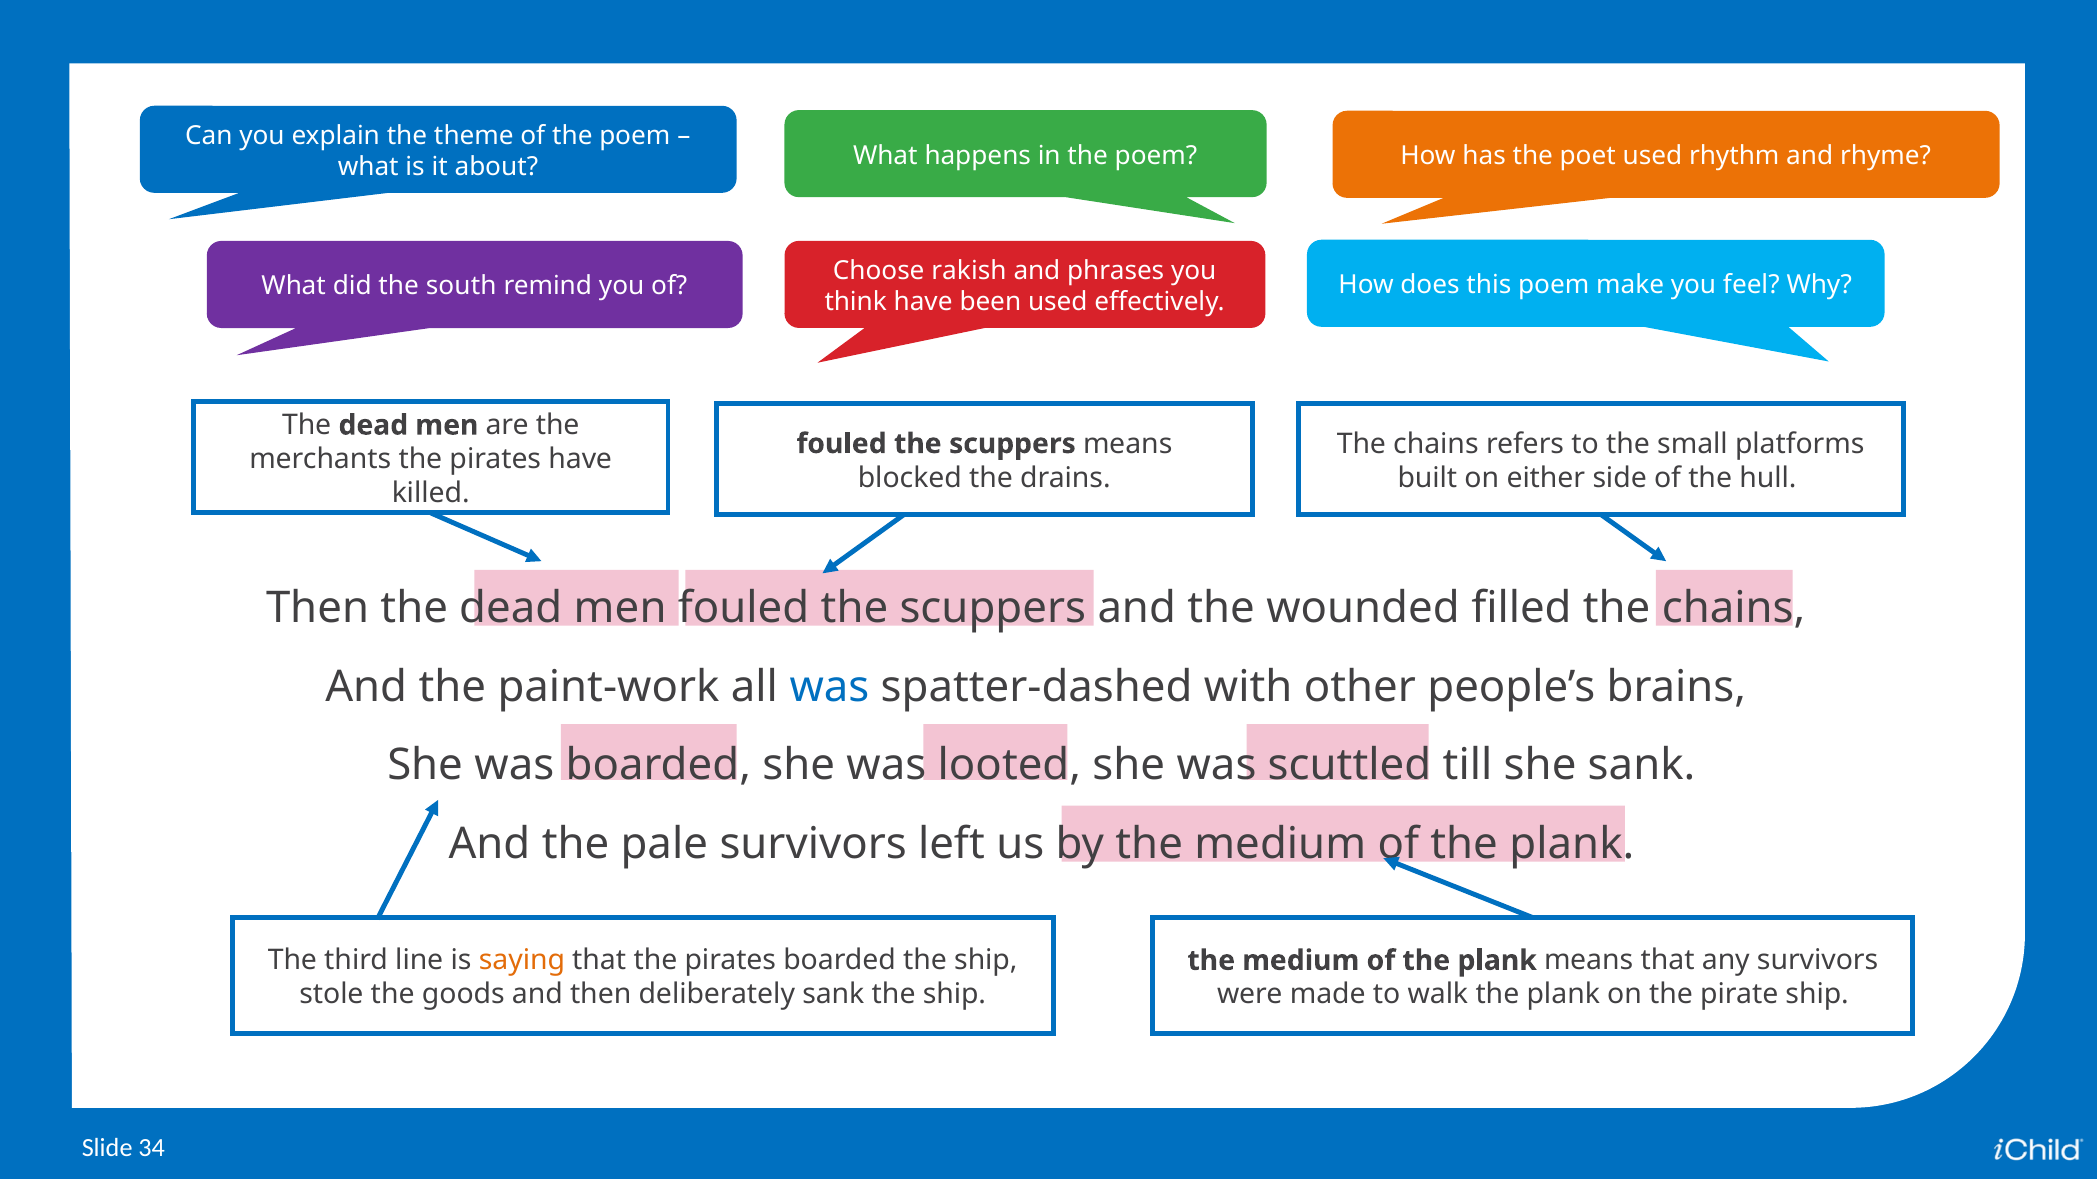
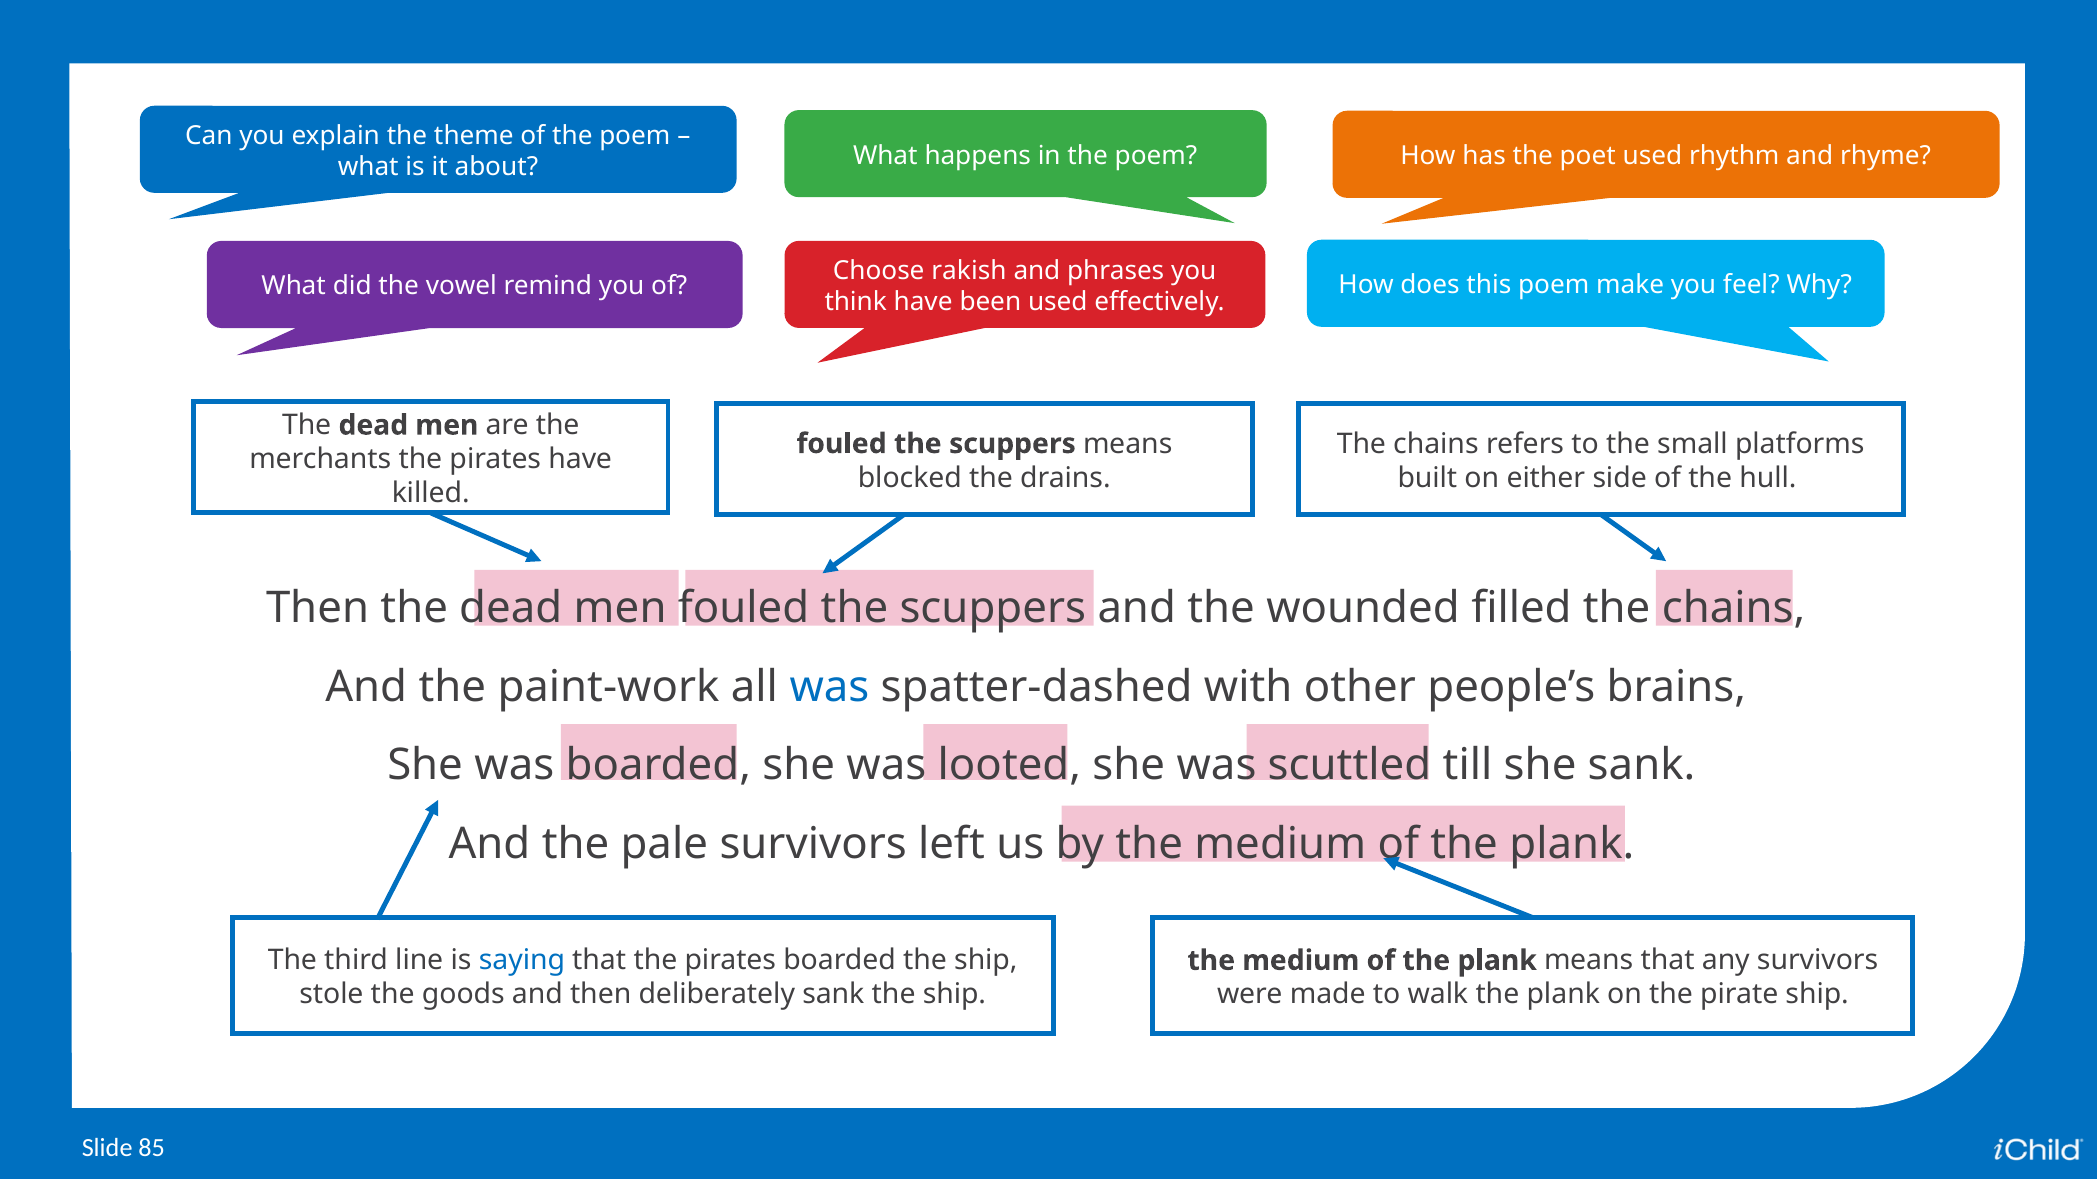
south: south -> vowel (461, 286)
saying colour: orange -> blue (522, 961)
34: 34 -> 85 (152, 1148)
